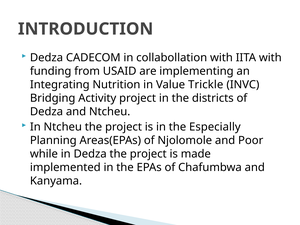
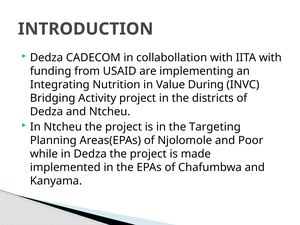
Trickle: Trickle -> During (206, 85)
Especially: Especially -> Targeting (215, 127)
